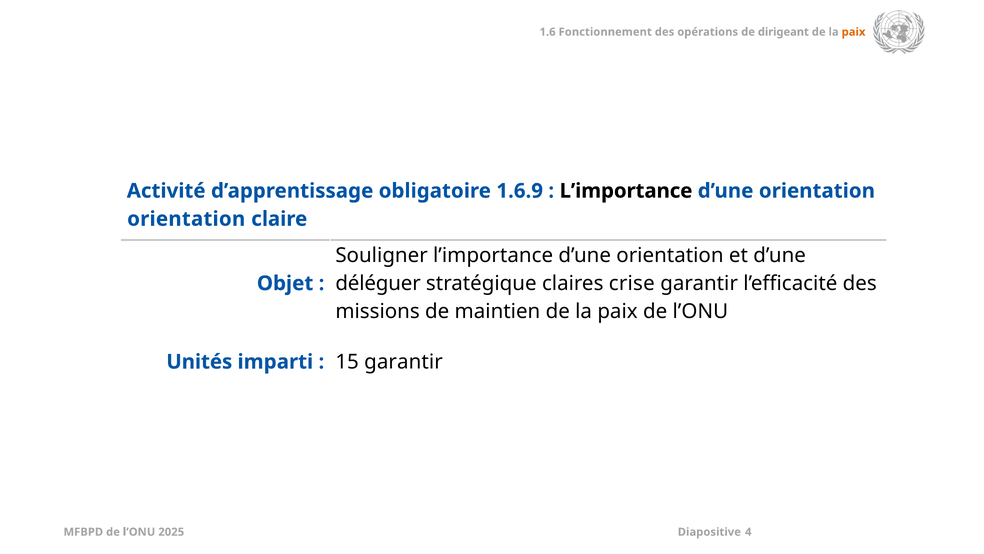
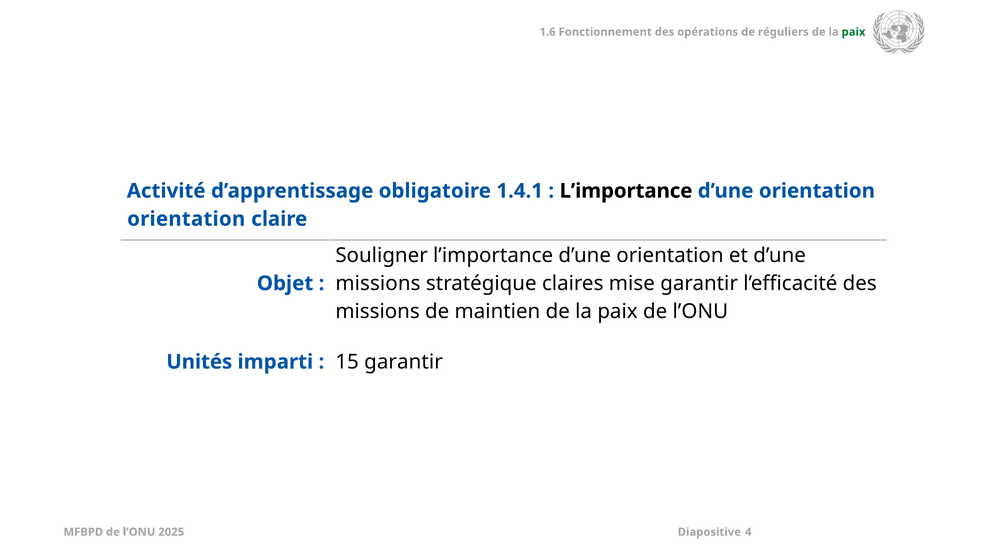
dirigeant: dirigeant -> réguliers (783, 32)
paix colour: orange -> green (854, 32)
1.6.9: 1.6.9 -> 1.4.1 (520, 191)
déléguer: déléguer -> missions (378, 283)
crise: crise -> mise (632, 283)
